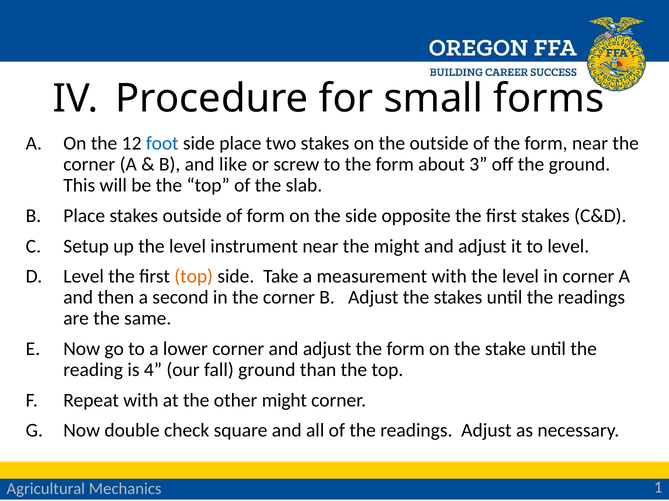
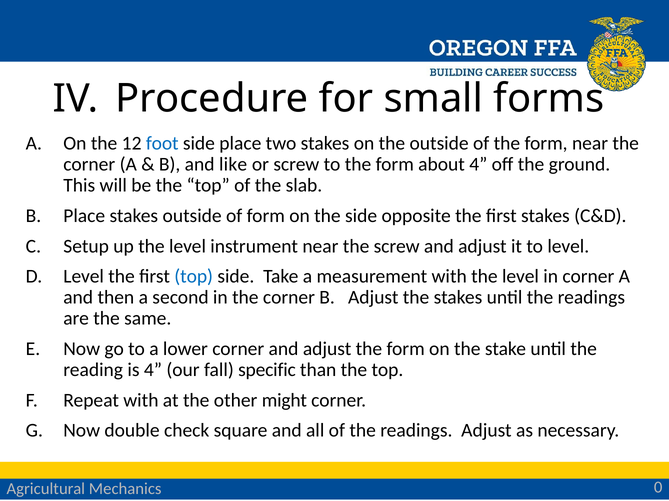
about 3: 3 -> 4 (478, 165)
the might: might -> screw (397, 246)
top colour: orange -> blue (194, 277)
fall ground: ground -> specific (267, 370)
1: 1 -> 0 (658, 488)
